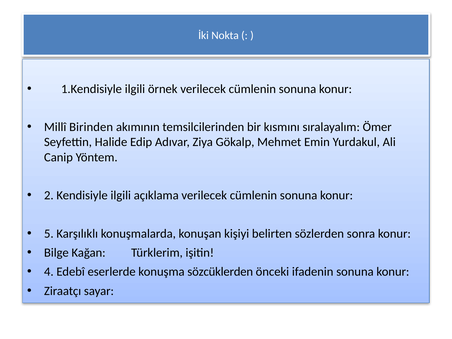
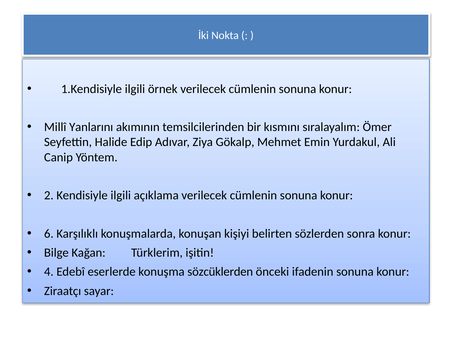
Birinden: Birinden -> Yanlarını (91, 127)
5: 5 -> 6 (49, 234)
